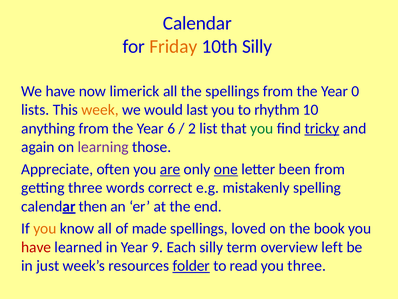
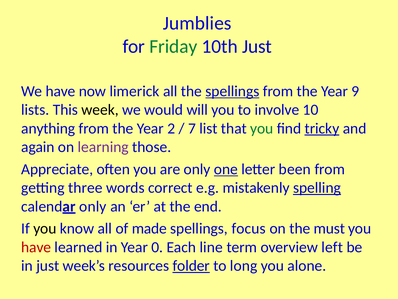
Calendar: Calendar -> Jumblies (197, 23)
Friday colour: orange -> green (173, 46)
10th Silly: Silly -> Just (257, 46)
spellings underline: none -> present (232, 91)
0: 0 -> 9 (355, 91)
week colour: orange -> black (100, 110)
last: last -> will (197, 110)
rhythm: rhythm -> involve (277, 110)
6: 6 -> 2 (171, 128)
2: 2 -> 7 (192, 128)
are underline: present -> none (170, 169)
spelling underline: none -> present (317, 187)
calendar then: then -> only (93, 206)
you colour: orange -> black (45, 228)
loved: loved -> focus (249, 228)
book: book -> must (329, 228)
9: 9 -> 0 (157, 247)
Each silly: silly -> line (211, 247)
read: read -> long (244, 265)
you three: three -> alone (307, 265)
